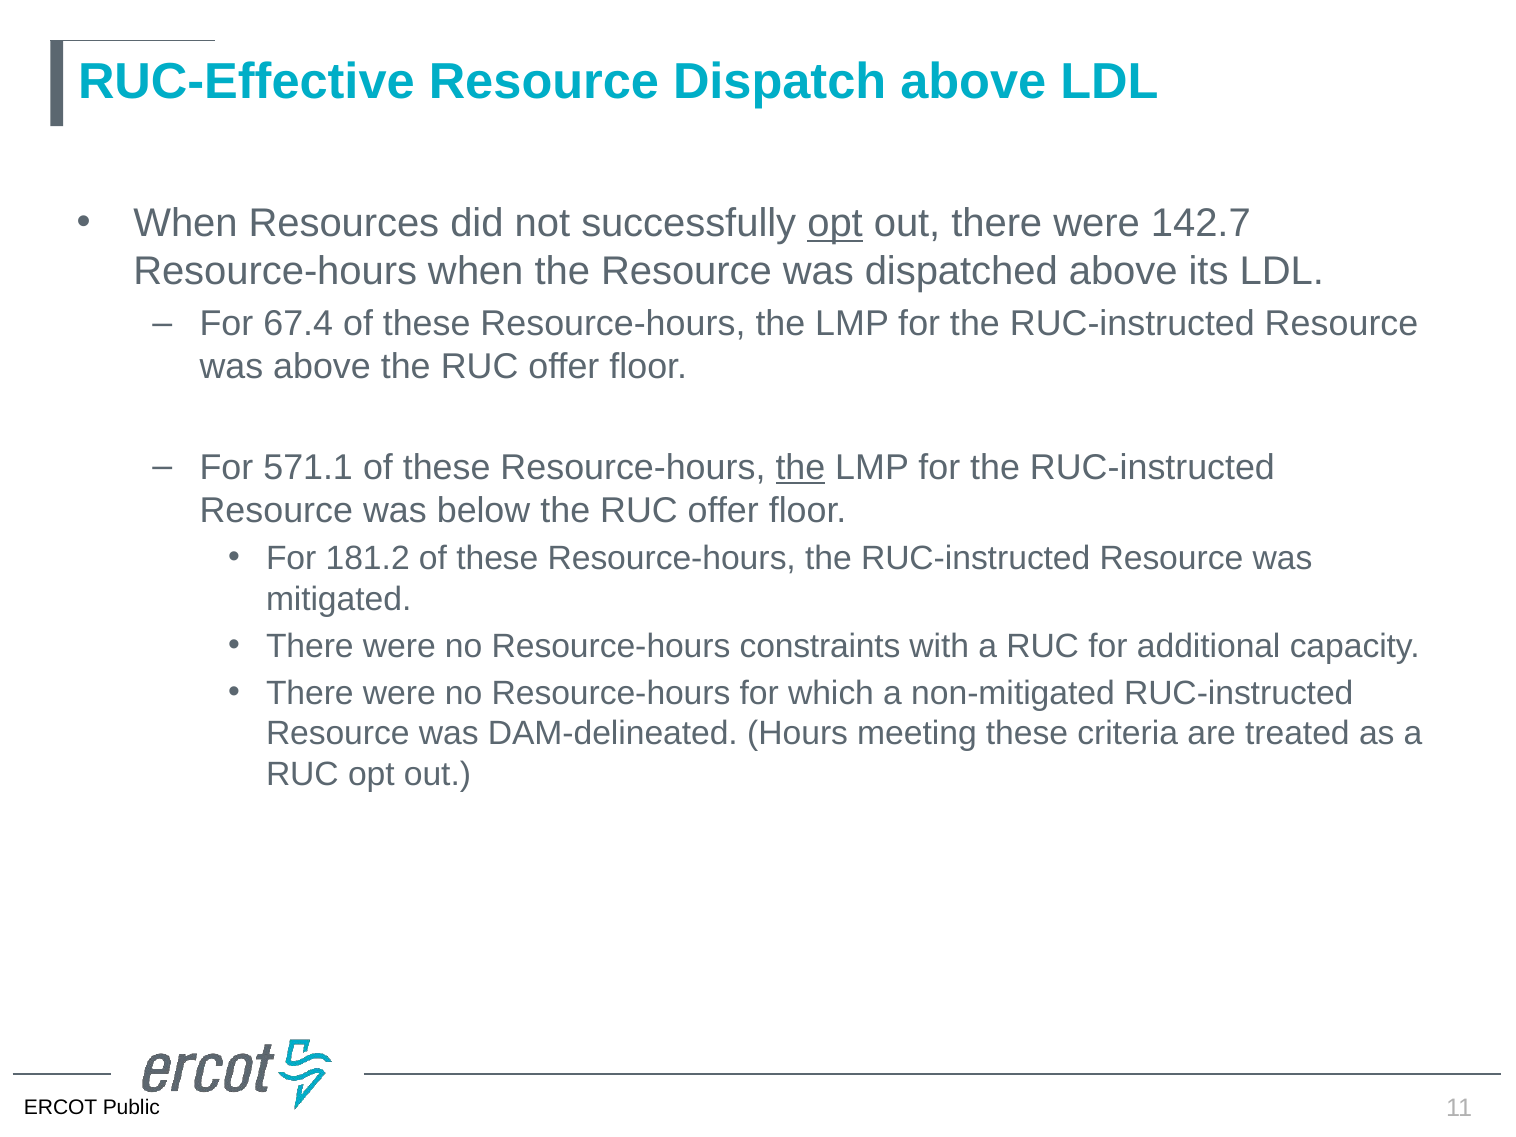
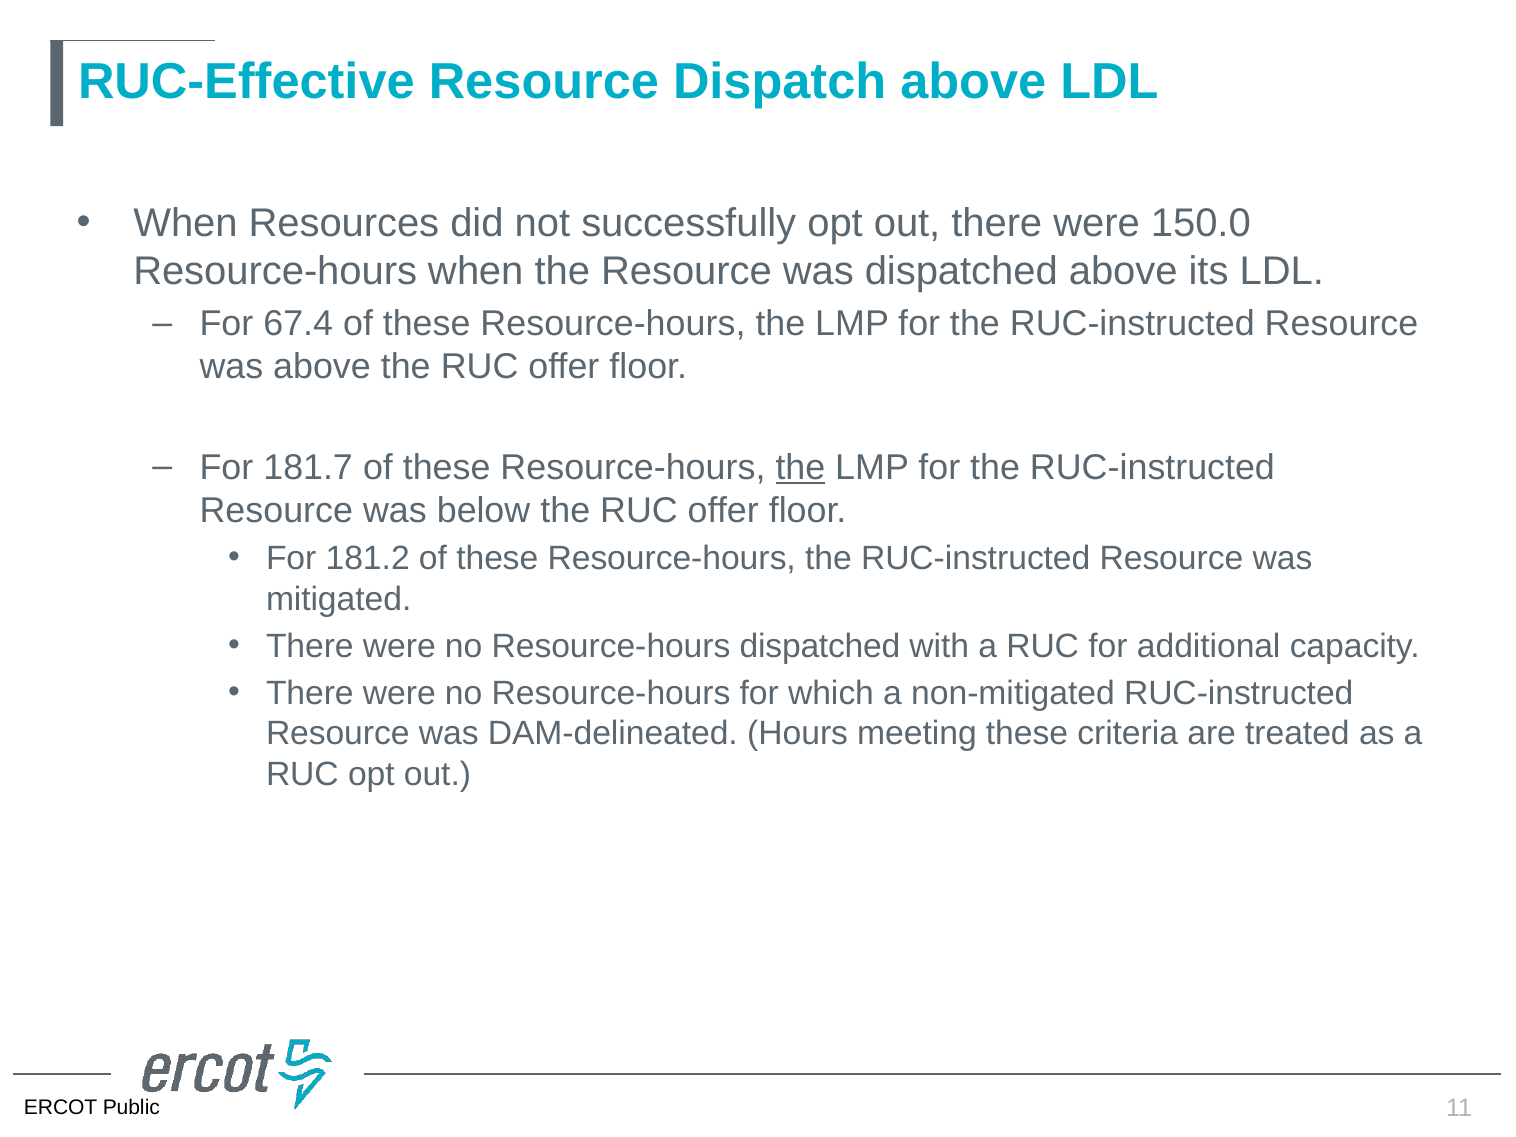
opt underline: present -> none (835, 224)
142.7: 142.7 -> 150.0 (1201, 224)
571.1: 571.1 -> 181.7 (308, 467)
Resource-hours constraints: constraints -> dispatched (820, 646)
